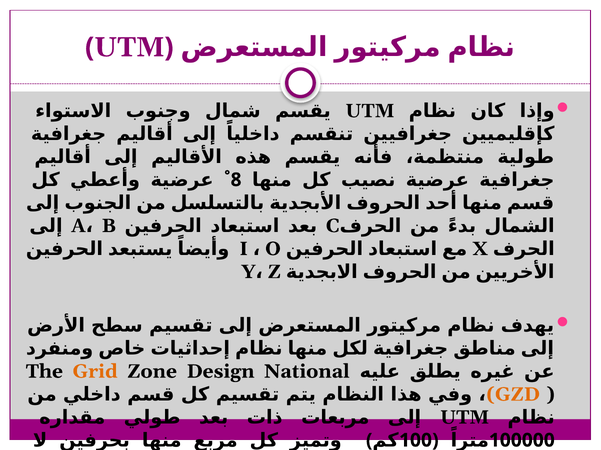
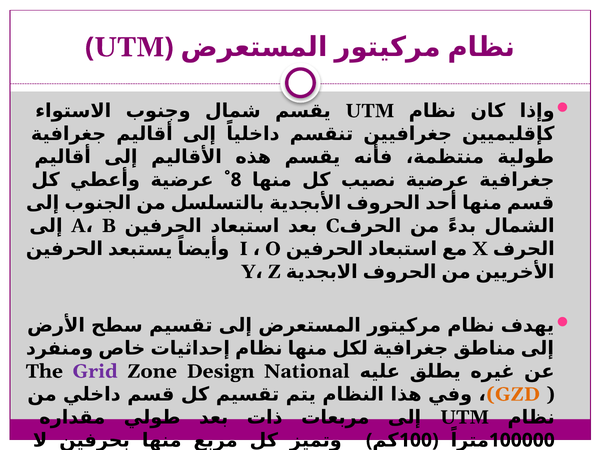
Grid colour: orange -> purple (95, 372)
